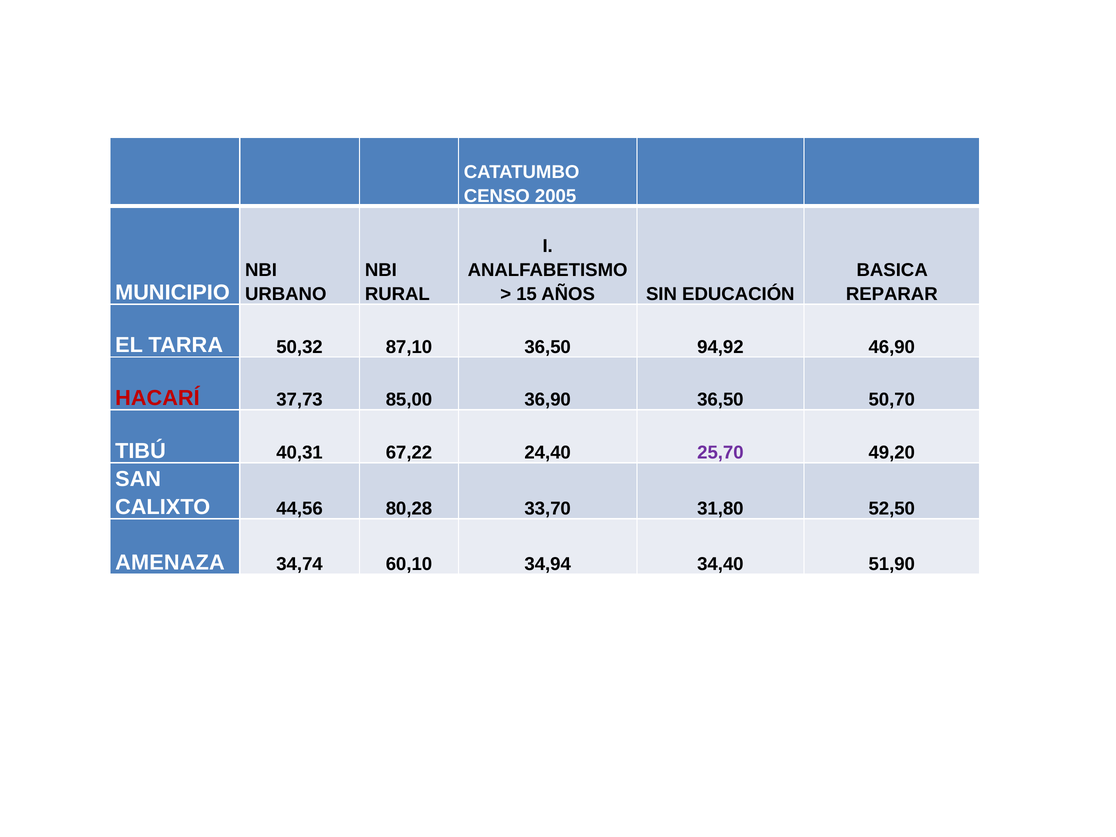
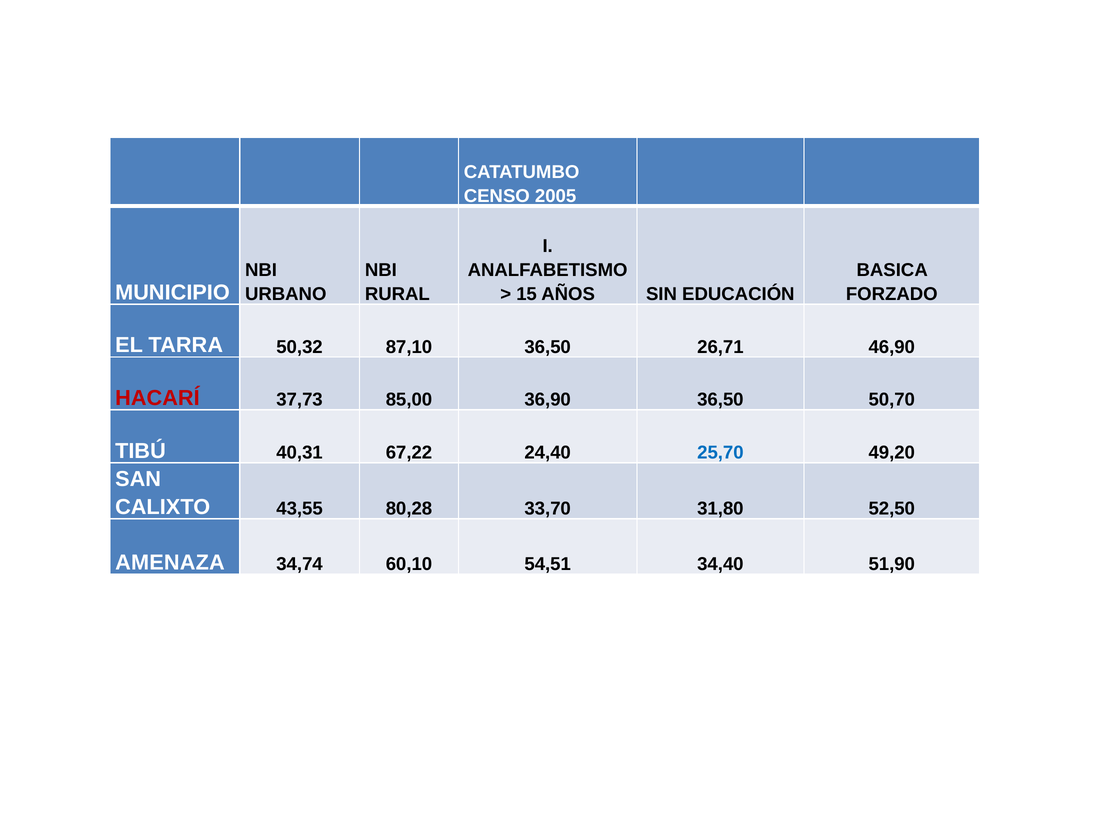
REPARAR: REPARAR -> FORZADO (892, 294)
94,92: 94,92 -> 26,71 (720, 347)
25,70 colour: purple -> blue (720, 453)
44,56: 44,56 -> 43,55 (300, 509)
34,94: 34,94 -> 54,51 (548, 564)
